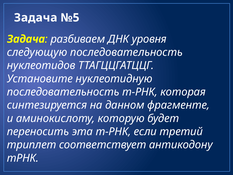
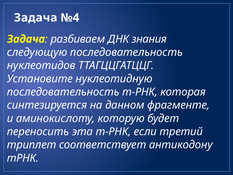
№5: №5 -> №4 (70, 18)
уровня: уровня -> знания (149, 39)
